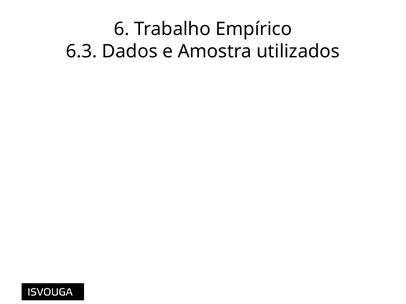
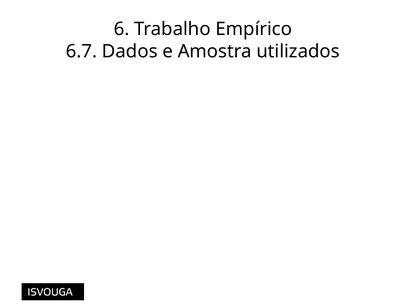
6.3: 6.3 -> 6.7 (82, 52)
